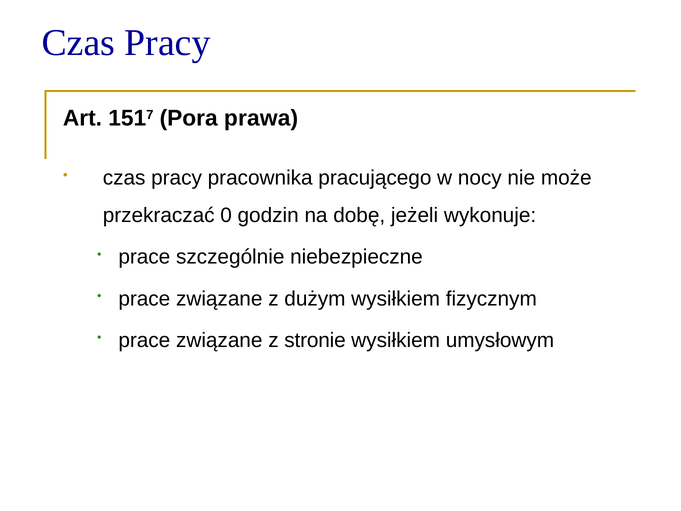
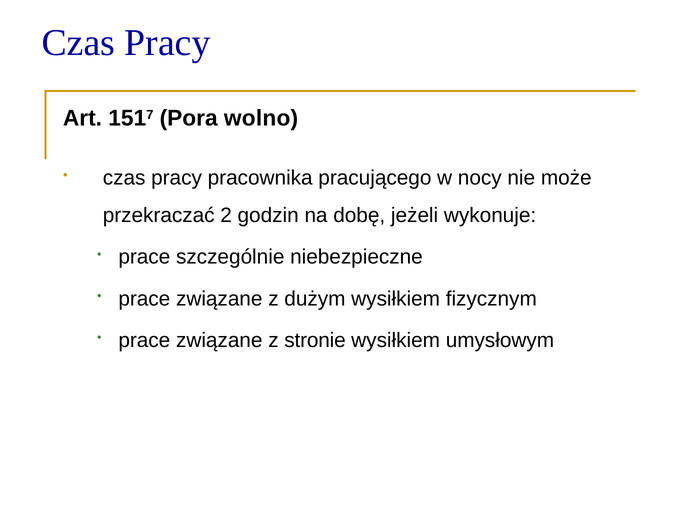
prawa: prawa -> wolno (261, 118)
0: 0 -> 2 (226, 215)
